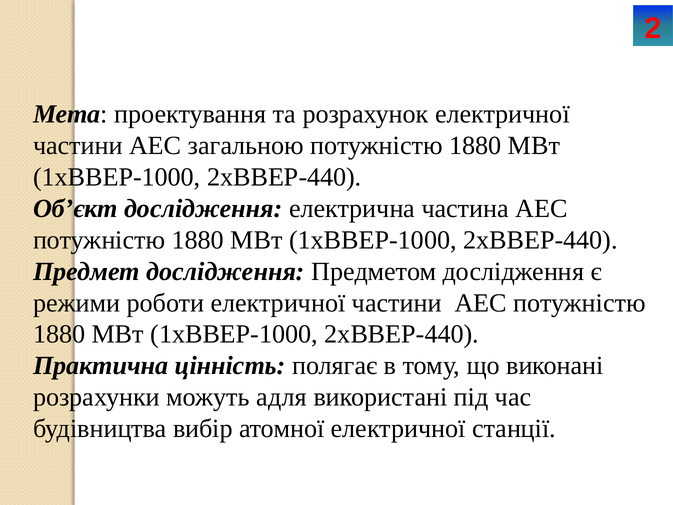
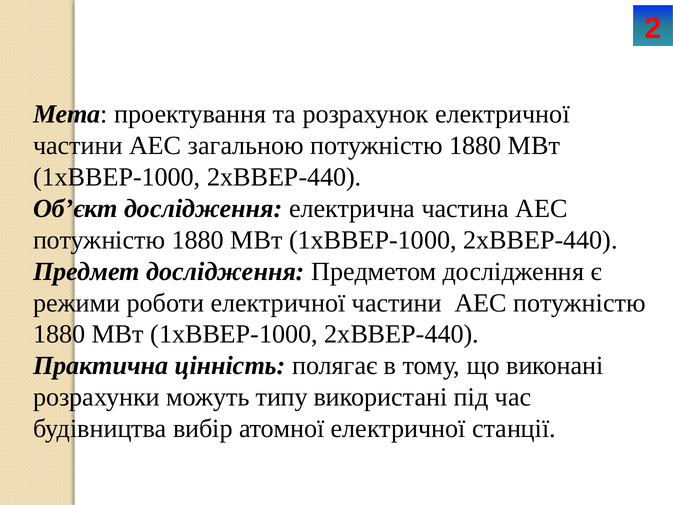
адля: адля -> типу (282, 397)
